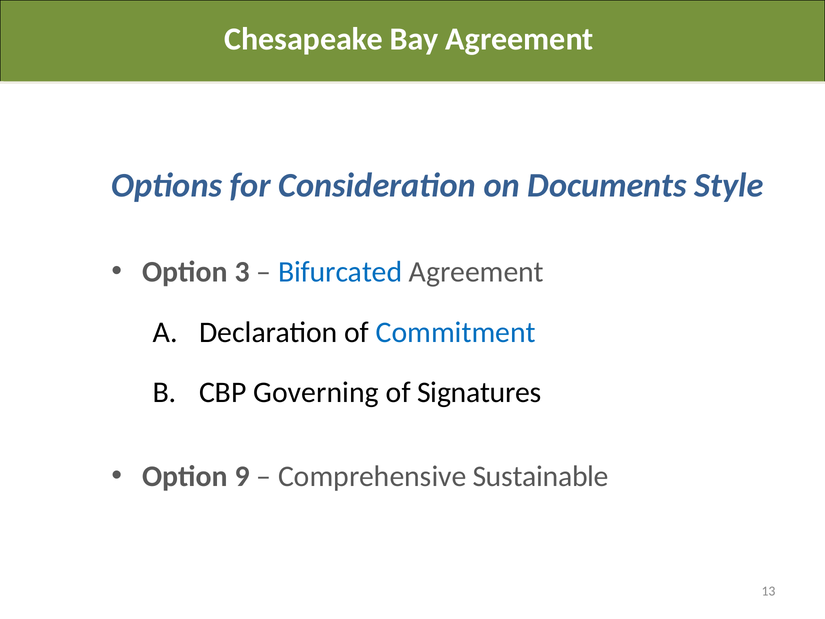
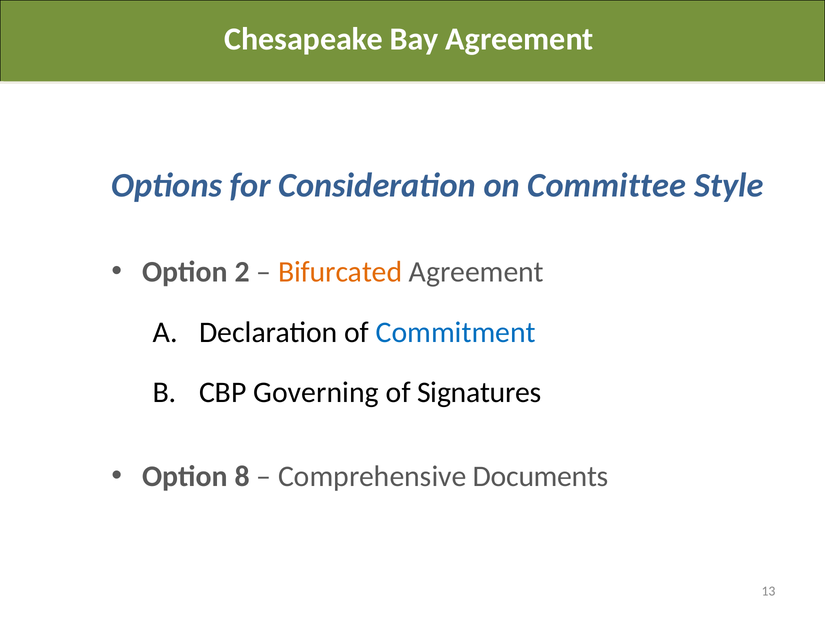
Documents: Documents -> Committee (607, 185)
3: 3 -> 2 (242, 272)
Bifurcated colour: blue -> orange (340, 272)
9: 9 -> 8 (242, 476)
Sustainable: Sustainable -> Documents (541, 476)
